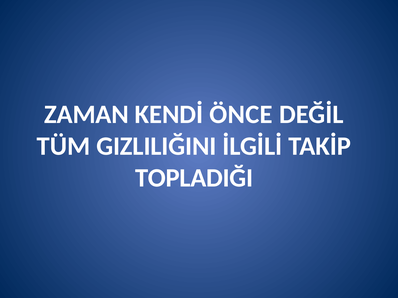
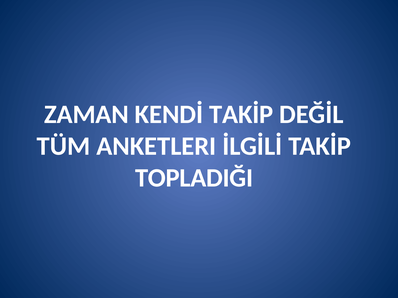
KENDİ ÖNCE: ÖNCE -> TAKİP (241, 115)
GIZLILIĞINI: GIZLILIĞINI -> ANKETLERI (156, 146)
